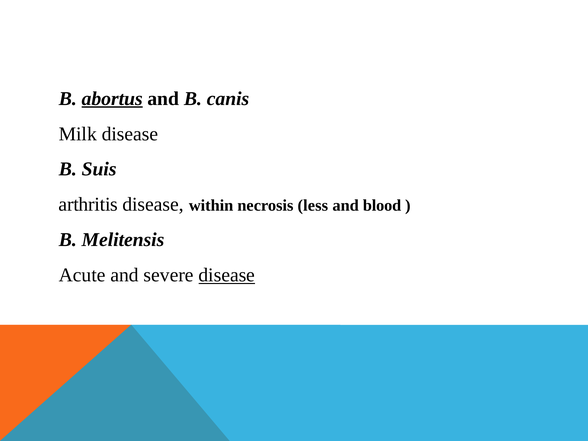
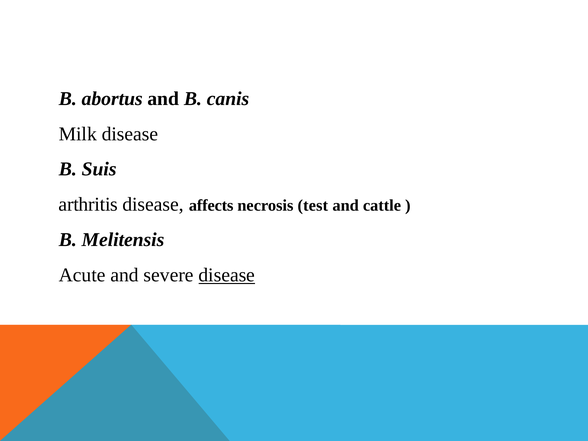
abortus underline: present -> none (112, 99)
within: within -> affects (211, 206)
less: less -> test (313, 206)
blood: blood -> cattle (382, 206)
